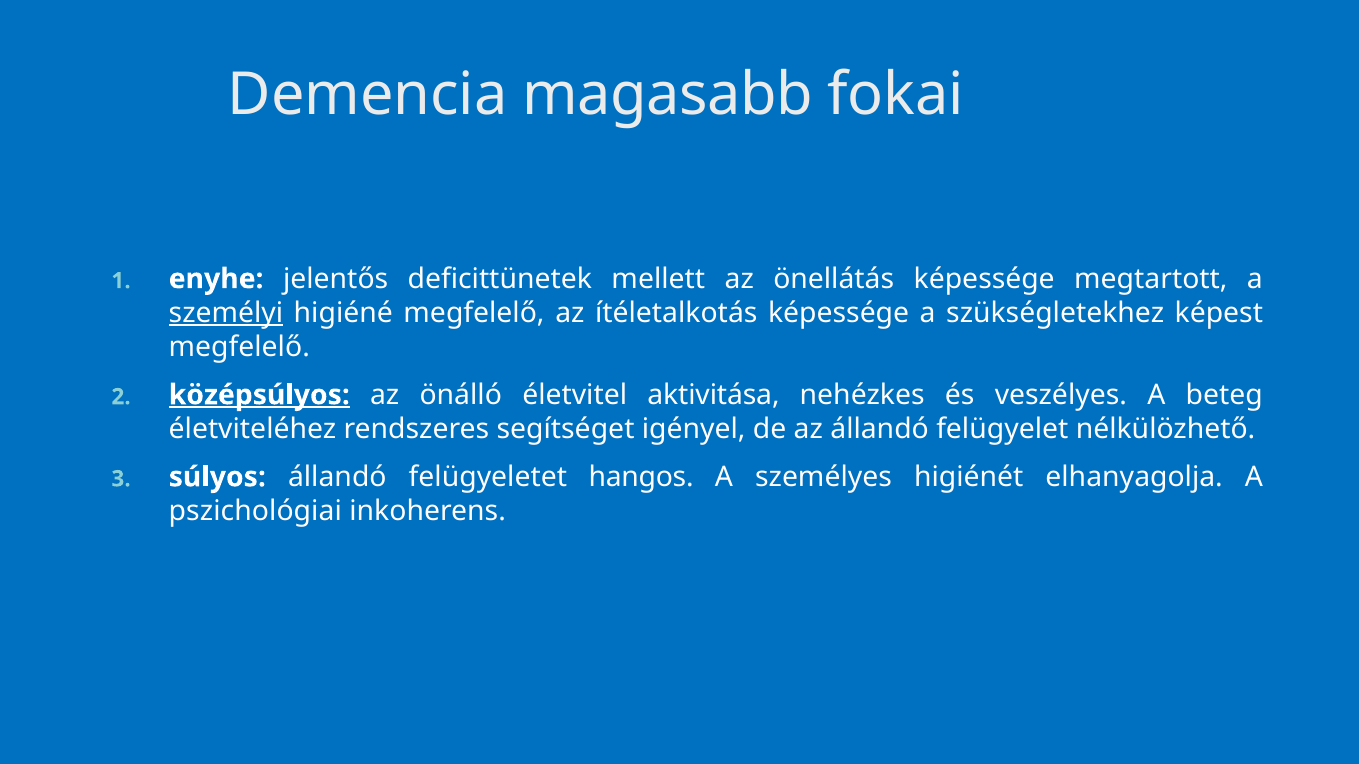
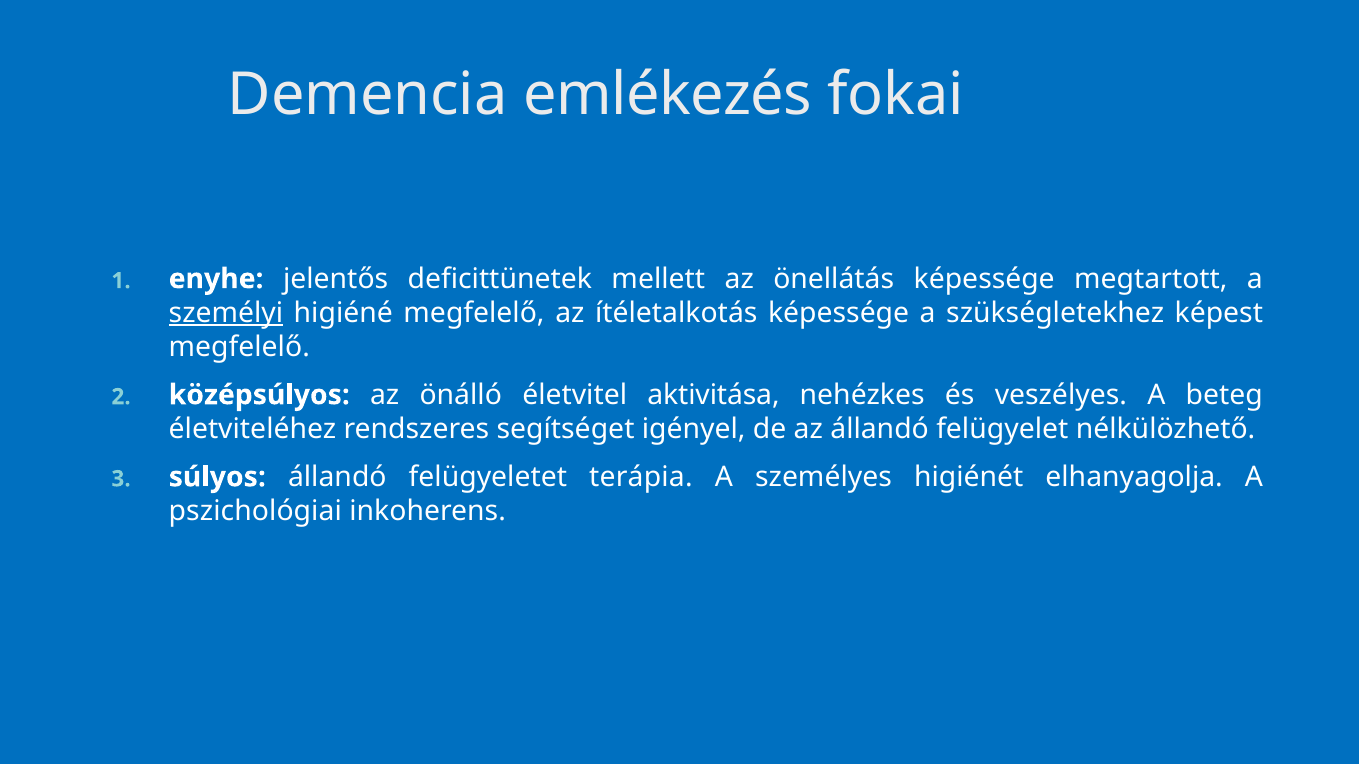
magasabb: magasabb -> emlékezés (668, 95)
középsúlyos underline: present -> none (259, 395)
hangos: hangos -> terápia (641, 477)
